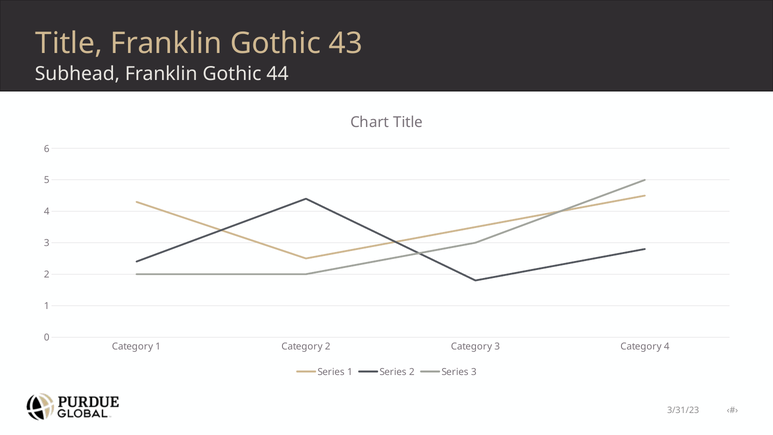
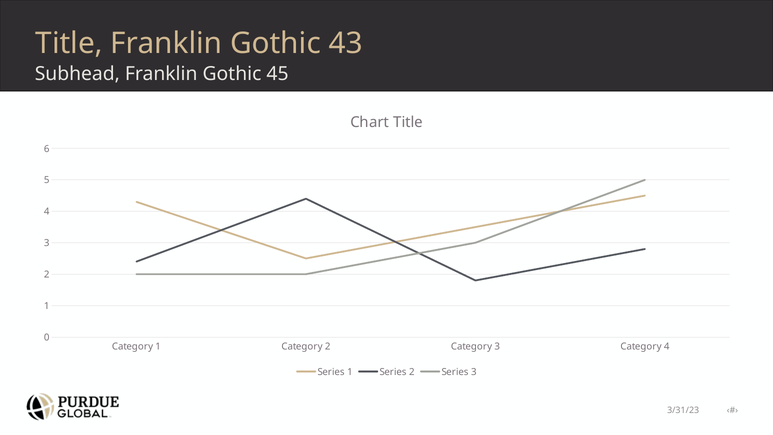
44: 44 -> 45 (278, 74)
